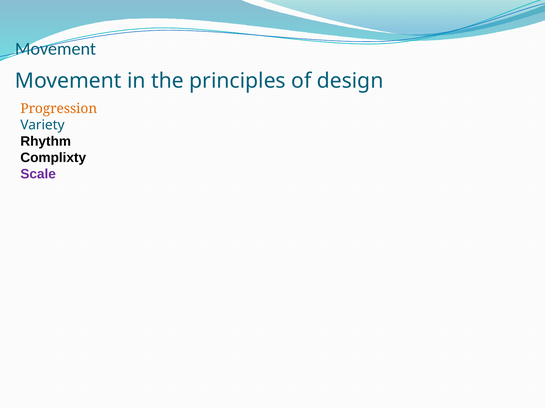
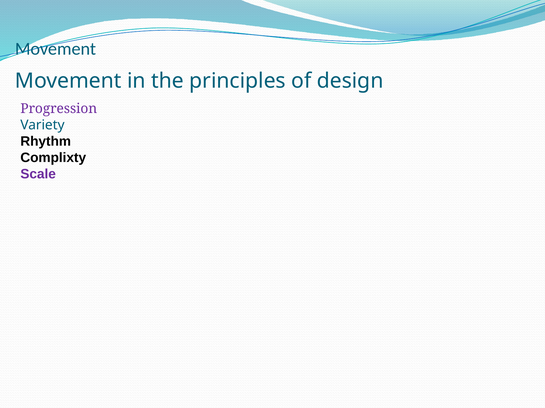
Progression colour: orange -> purple (59, 109)
